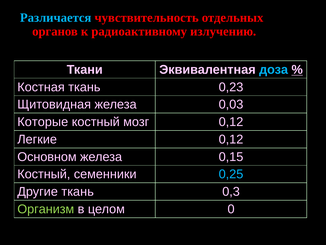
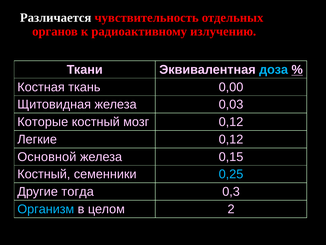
Различается colour: light blue -> white (56, 18)
0,23: 0,23 -> 0,00 (231, 87)
Основном: Основном -> Основной (47, 157)
Другие ткань: ткань -> тогда (78, 191)
Организм colour: light green -> light blue (46, 209)
0: 0 -> 2 (231, 209)
